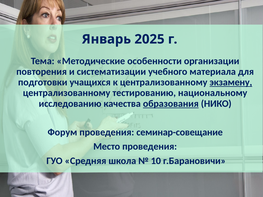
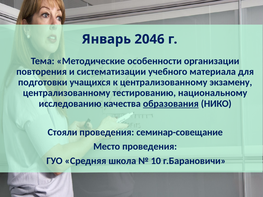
2025: 2025 -> 2046 (149, 39)
экзамену underline: present -> none (231, 82)
Форум: Форум -> Стояли (62, 132)
